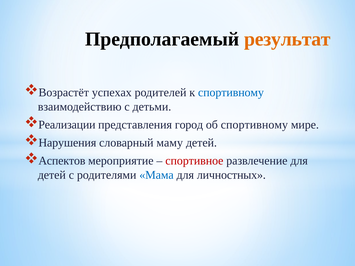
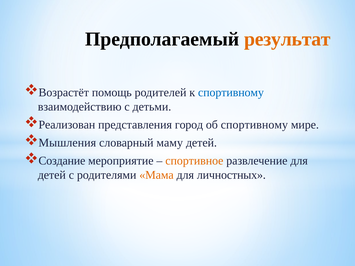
успехах: успехах -> помощь (112, 93)
Реализации: Реализации -> Реализован (67, 125)
Нарушения: Нарушения -> Мышления (67, 143)
Аспектов: Аспектов -> Создание (62, 161)
спортивное colour: red -> orange (194, 161)
Мама colour: blue -> orange (156, 175)
